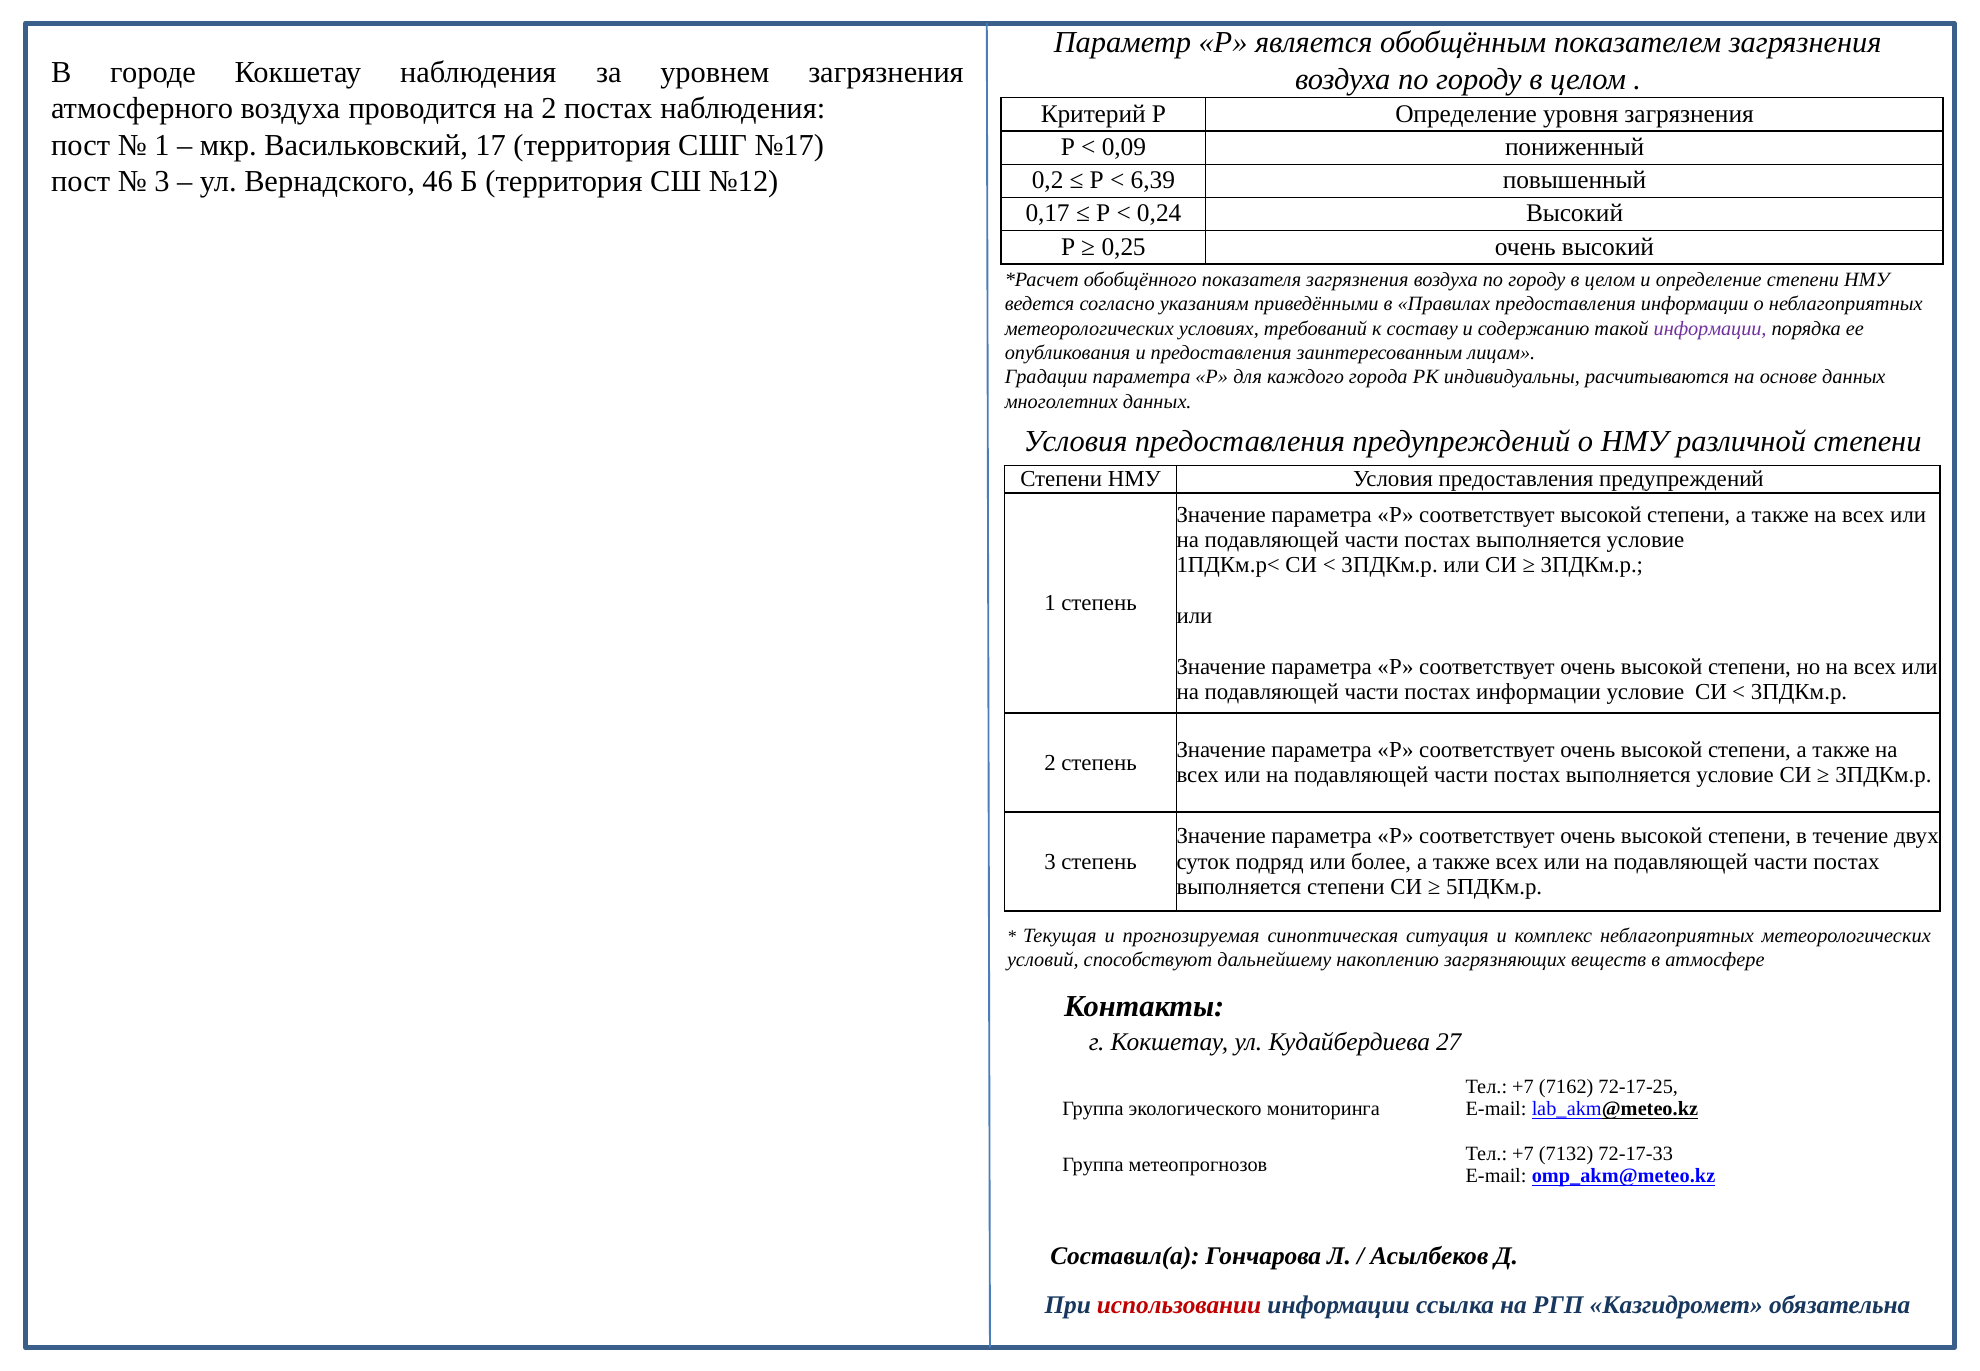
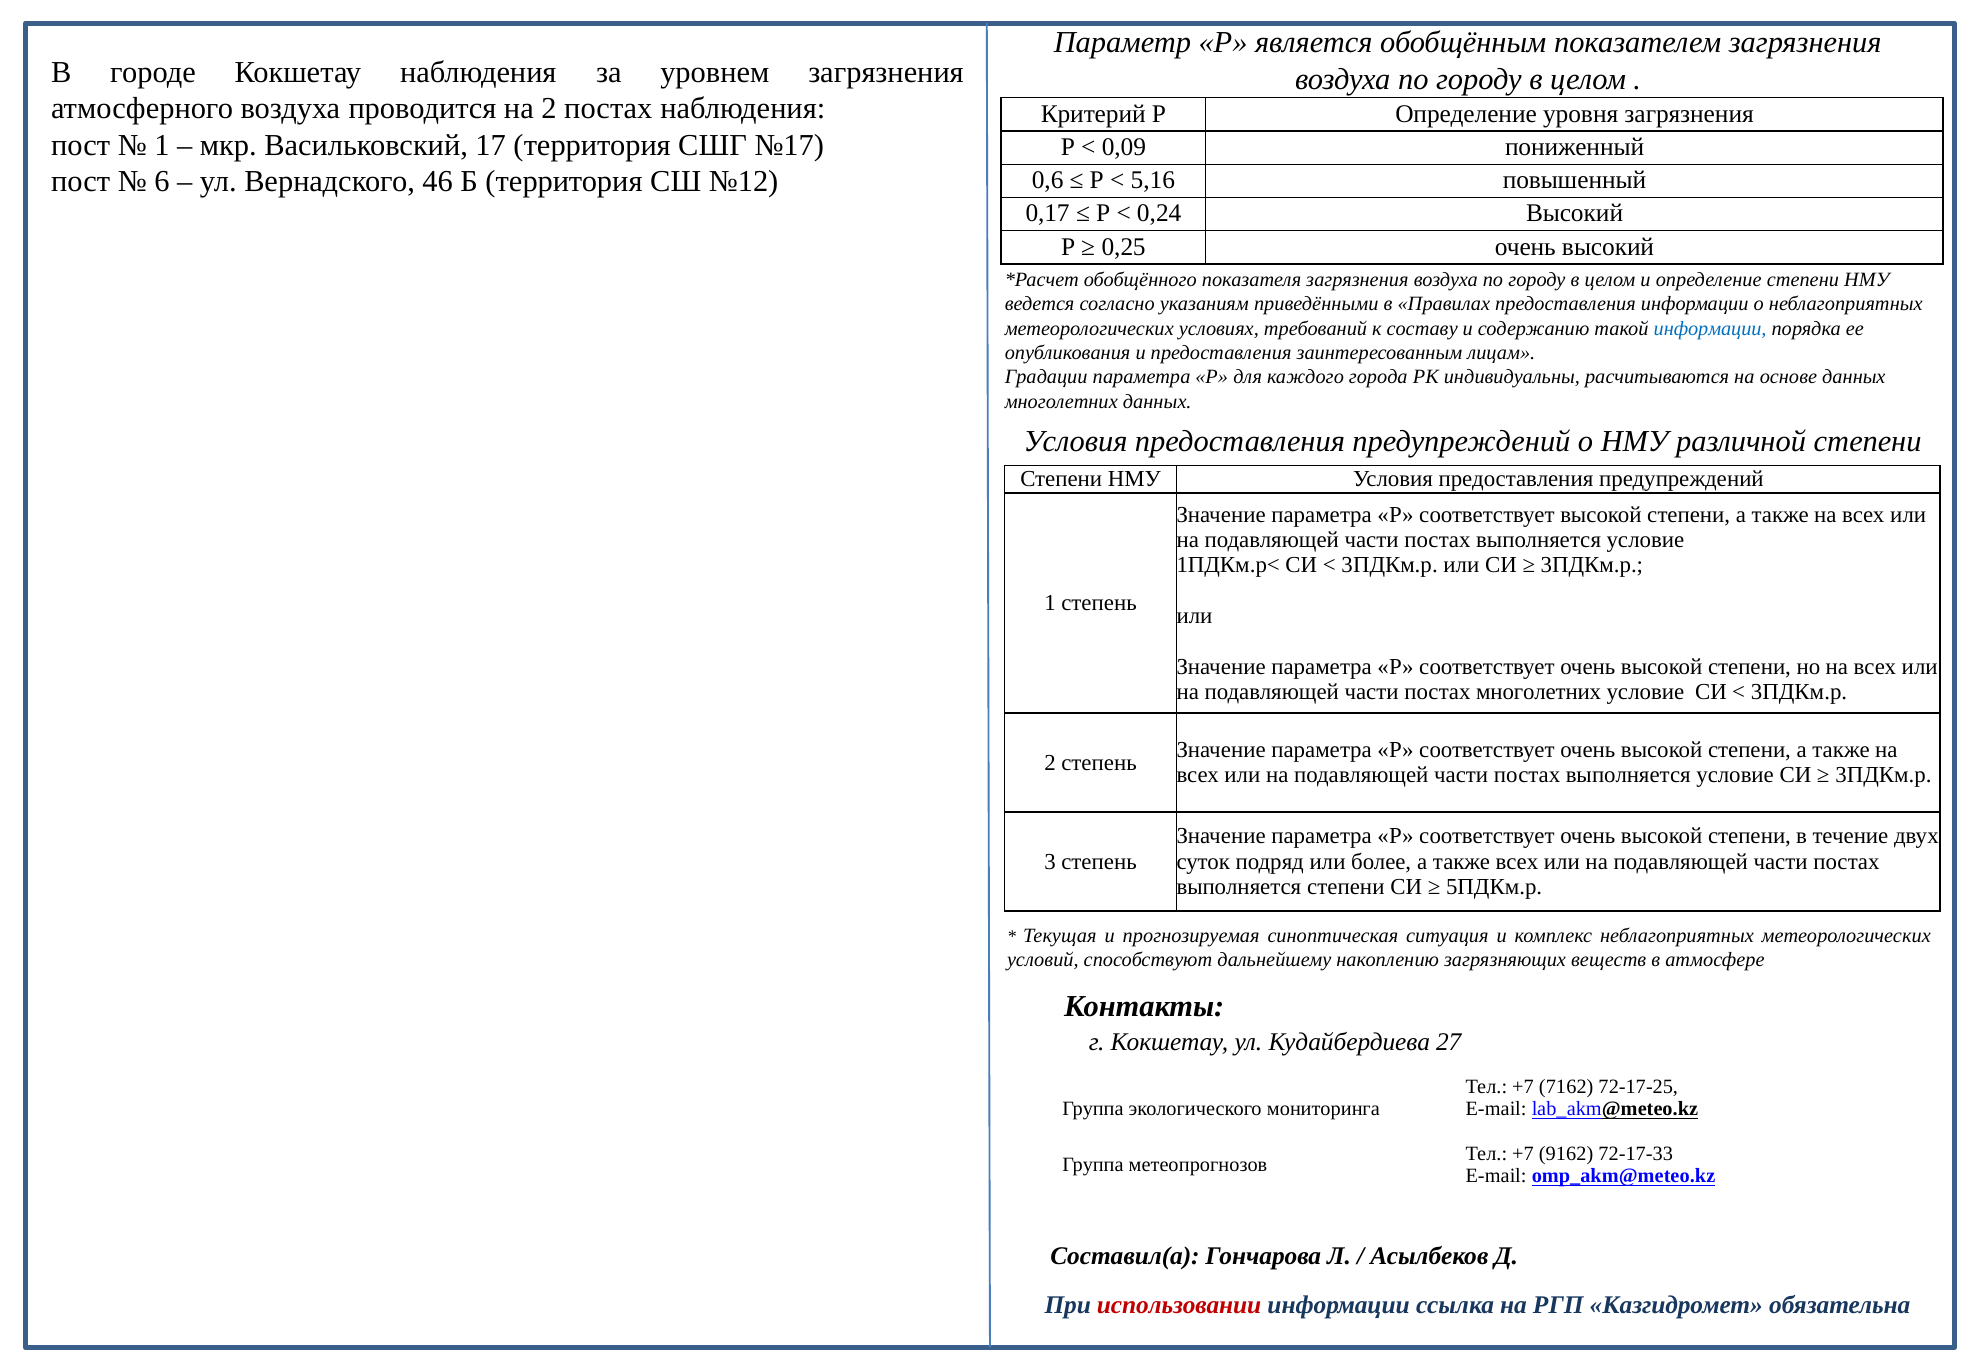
3: 3 -> 6 (162, 182)
0,2: 0,2 -> 0,6 (1048, 180)
6,39: 6,39 -> 5,16 (1153, 180)
информации colour: purple -> blue (1710, 328)
постах информации: информации -> многолетних (1539, 692)
7132: 7132 -> 9162 (1566, 1153)
